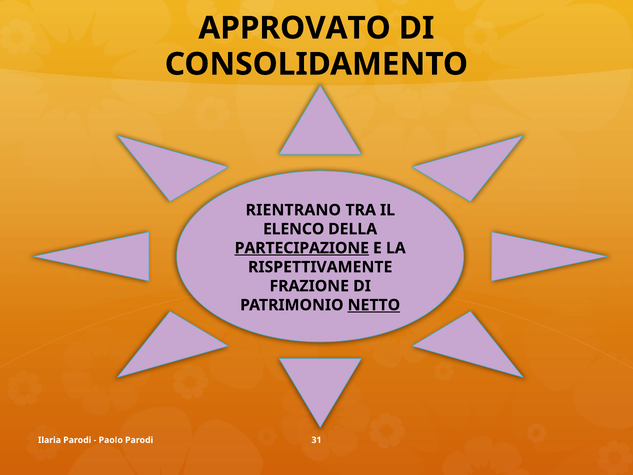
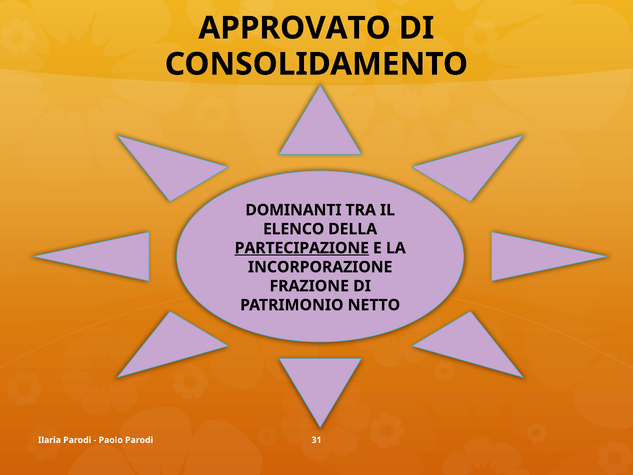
RIENTRANO: RIENTRANO -> DOMINANTI (293, 210)
RISPETTIVAMENTE: RISPETTIVAMENTE -> INCORPORAZIONE (320, 267)
NETTO underline: present -> none (374, 305)
